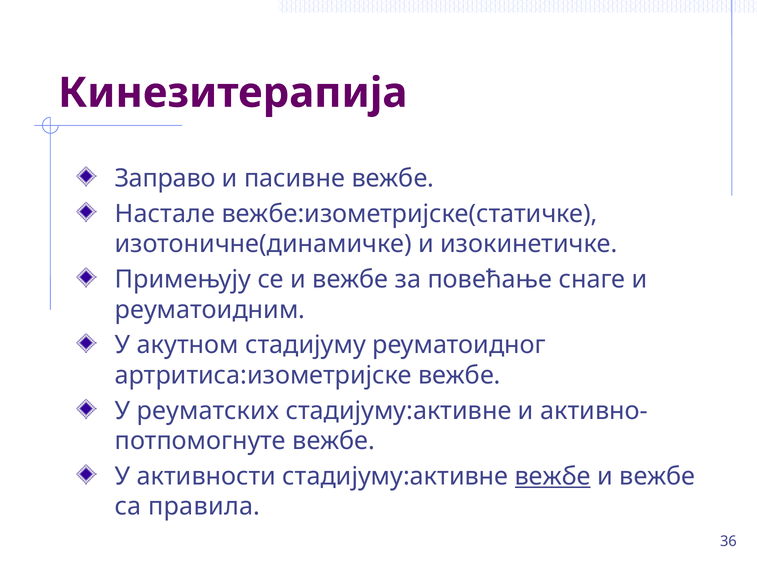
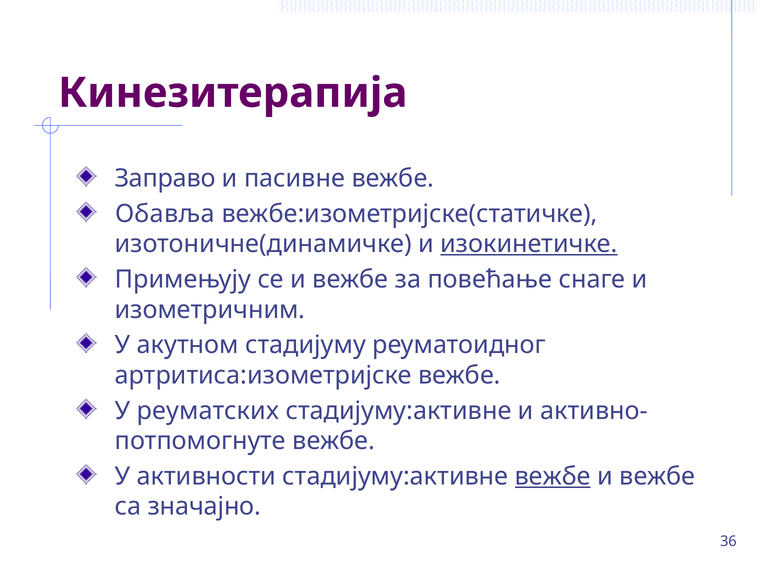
Настале: Настале -> Обавља (165, 214)
изокинетичке underline: none -> present (529, 244)
реуматоидним: реуматоидним -> изометричним (210, 310)
правила: правила -> значајно (204, 506)
